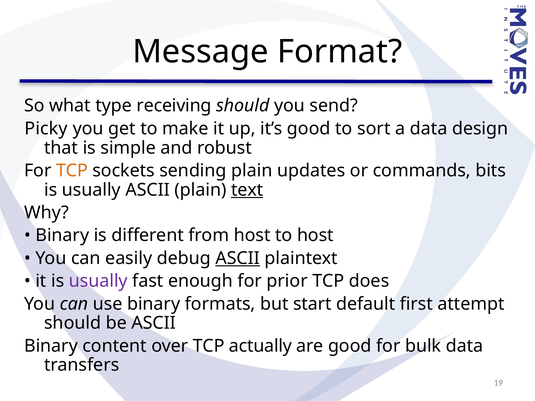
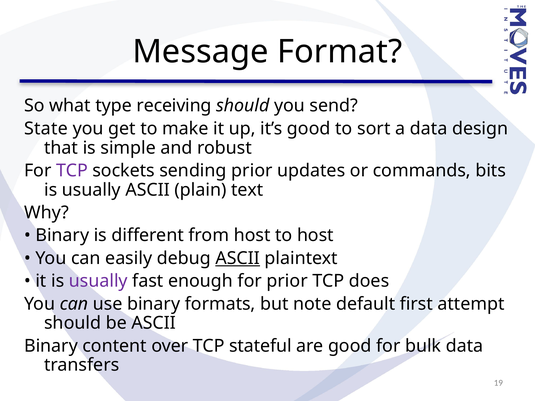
Picky: Picky -> State (46, 129)
TCP colour: orange -> purple (72, 171)
sending plain: plain -> prior (252, 171)
text underline: present -> none (247, 190)
start: start -> note (312, 304)
actually: actually -> stateful (260, 346)
